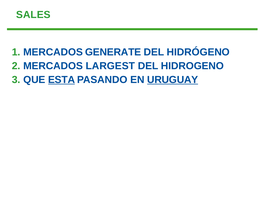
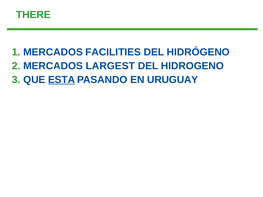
SALES: SALES -> THERE (33, 15)
GENERATE: GENERATE -> FACILITIES (113, 52)
URUGUAY underline: present -> none (173, 80)
